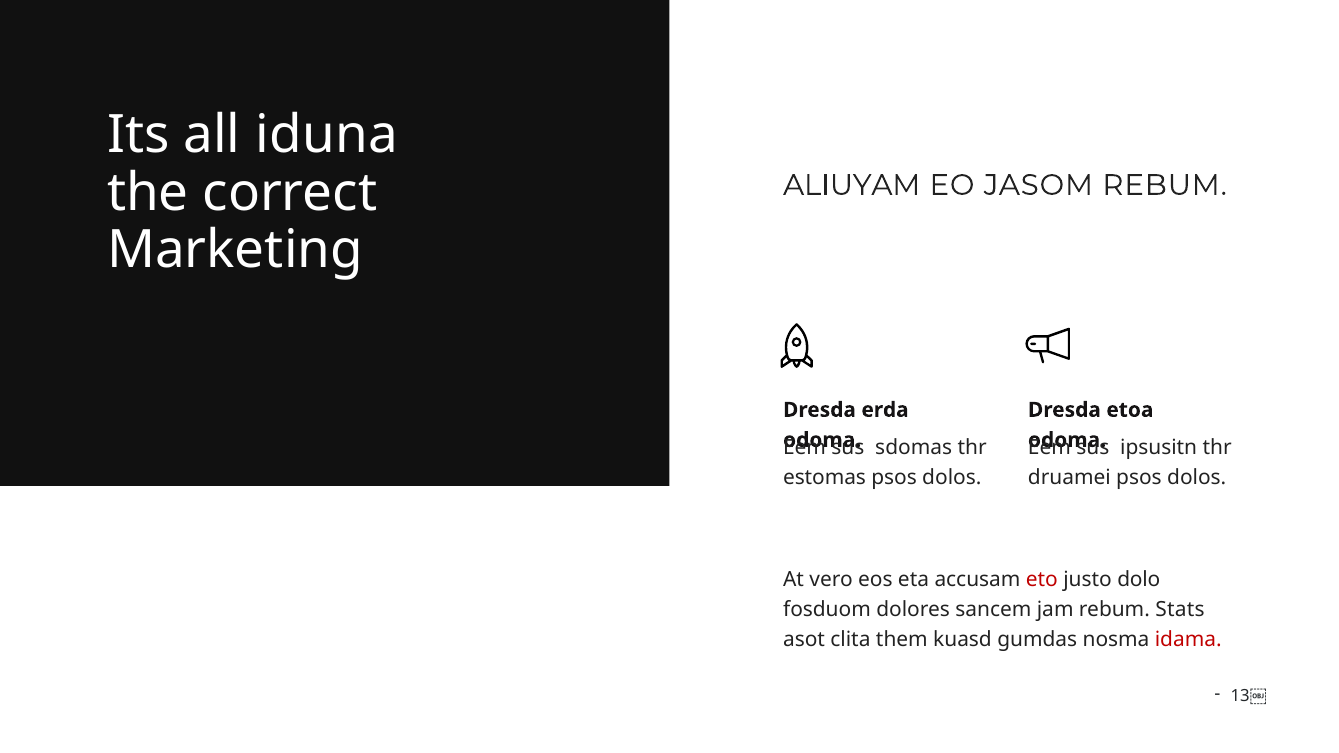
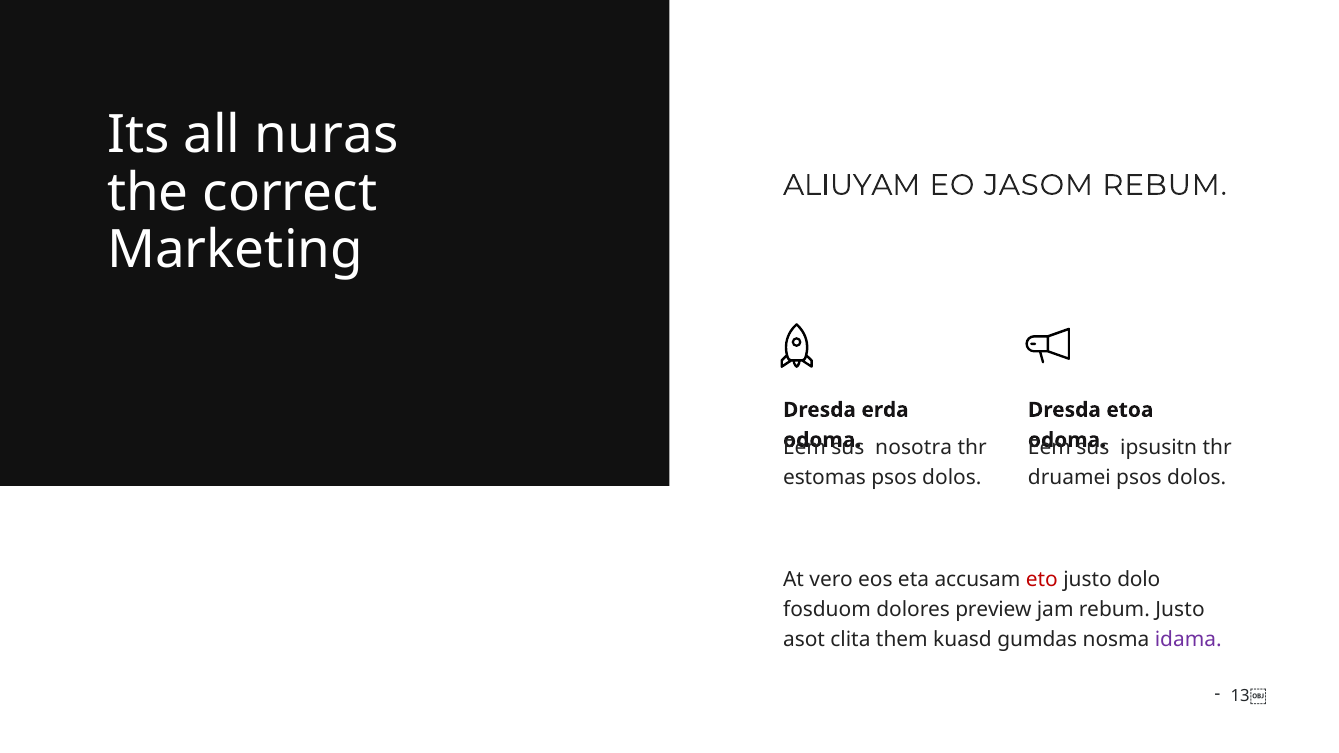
iduna: iduna -> nuras (327, 135)
sdomas: sdomas -> nosotra (914, 447)
sancem: sancem -> preview (994, 610)
rebum Stats: Stats -> Justo (1180, 610)
idama colour: red -> purple (1188, 640)
